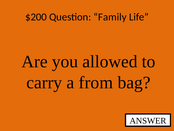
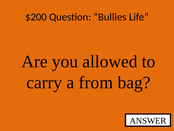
Family: Family -> Bullies (110, 17)
